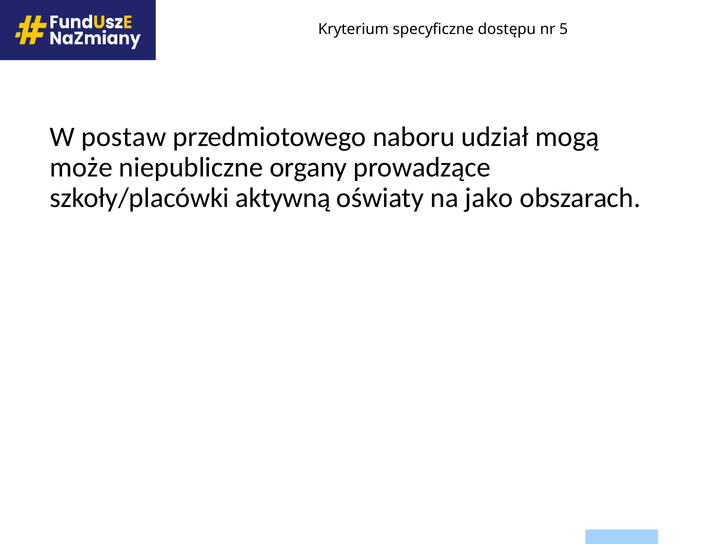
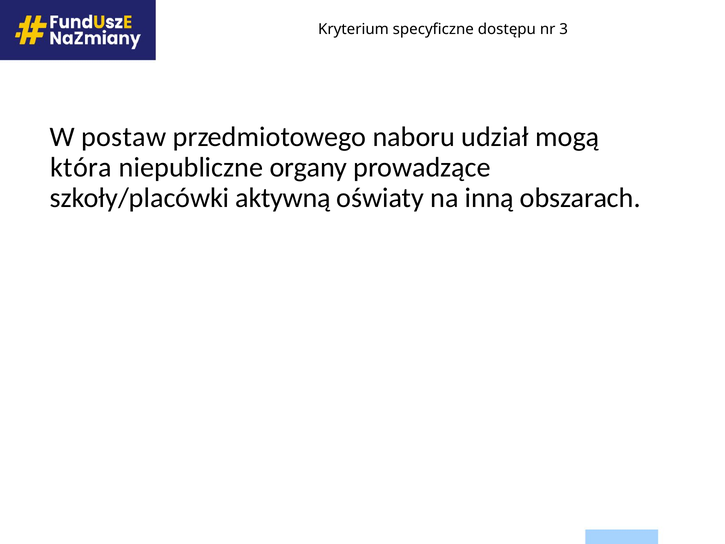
5: 5 -> 3 (564, 29)
może: może -> która (81, 167)
jako: jako -> inną (489, 198)
